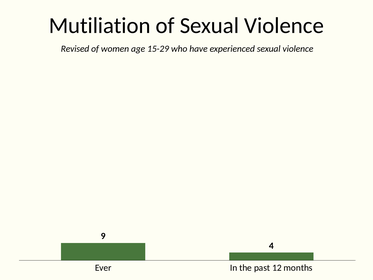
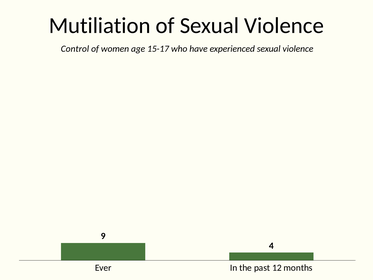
Revised: Revised -> Control (75, 49)
15-29: 15-29 -> 15-17 (158, 49)
